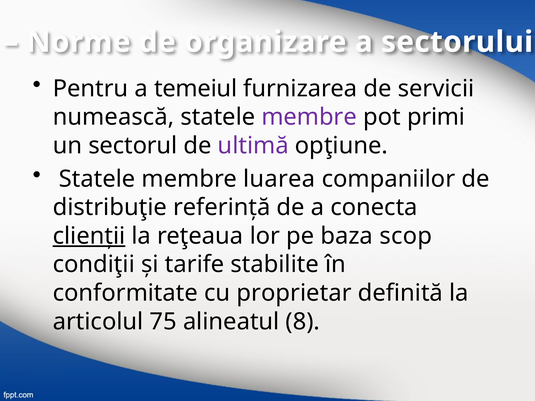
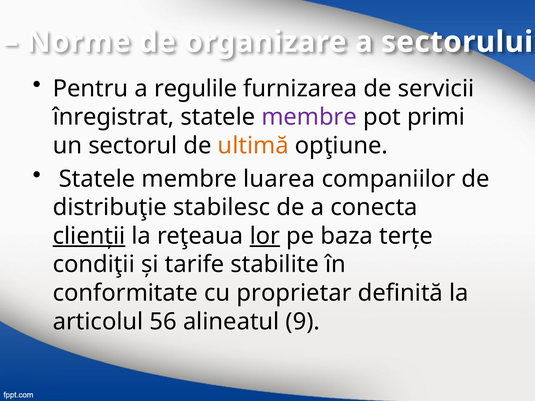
temeiul: temeiul -> regulile (196, 89)
numească: numească -> înregistrat (114, 117)
ultimă colour: purple -> orange (253, 146)
referinţă: referinţă -> stabilesc (222, 208)
lor underline: none -> present (265, 236)
scop: scop -> terţe (406, 236)
75: 75 -> 56 (163, 322)
8: 8 -> 9 (303, 322)
